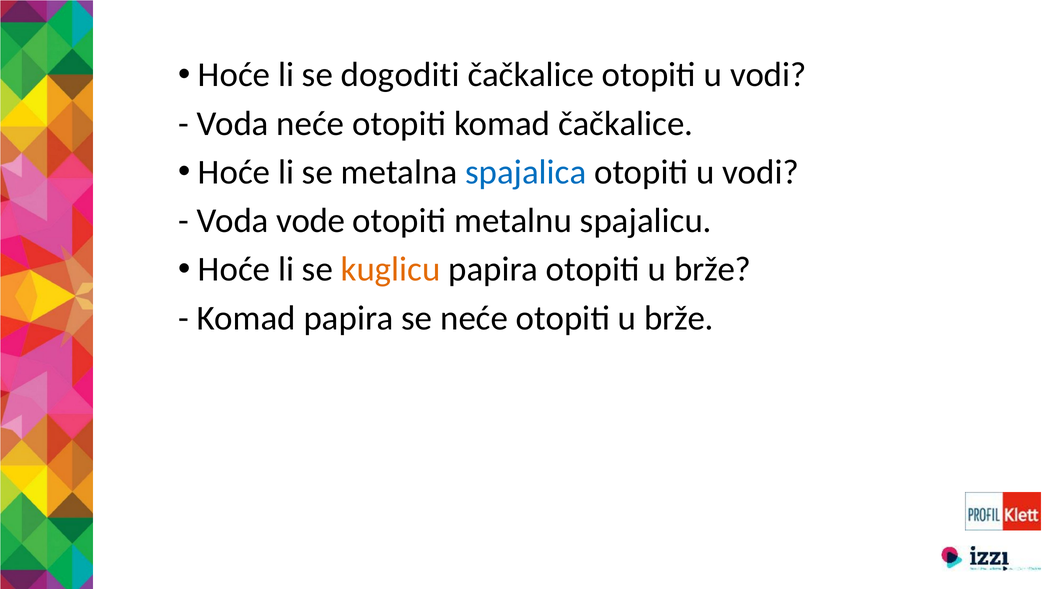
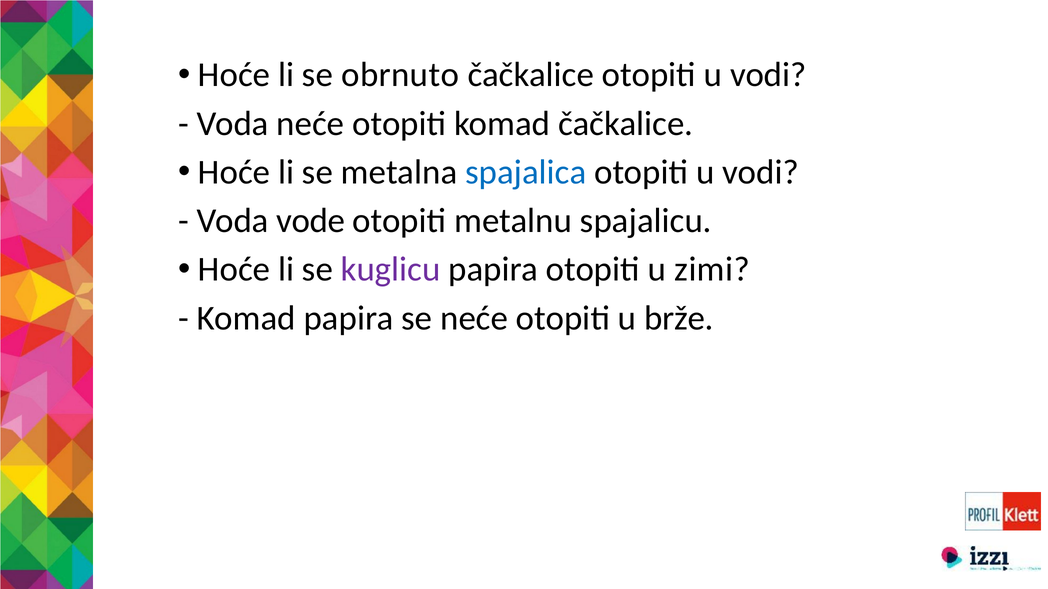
dogoditi: dogoditi -> obrnuto (400, 75)
kuglicu colour: orange -> purple (391, 270)
papira otopiti u brže: brže -> zimi (712, 270)
